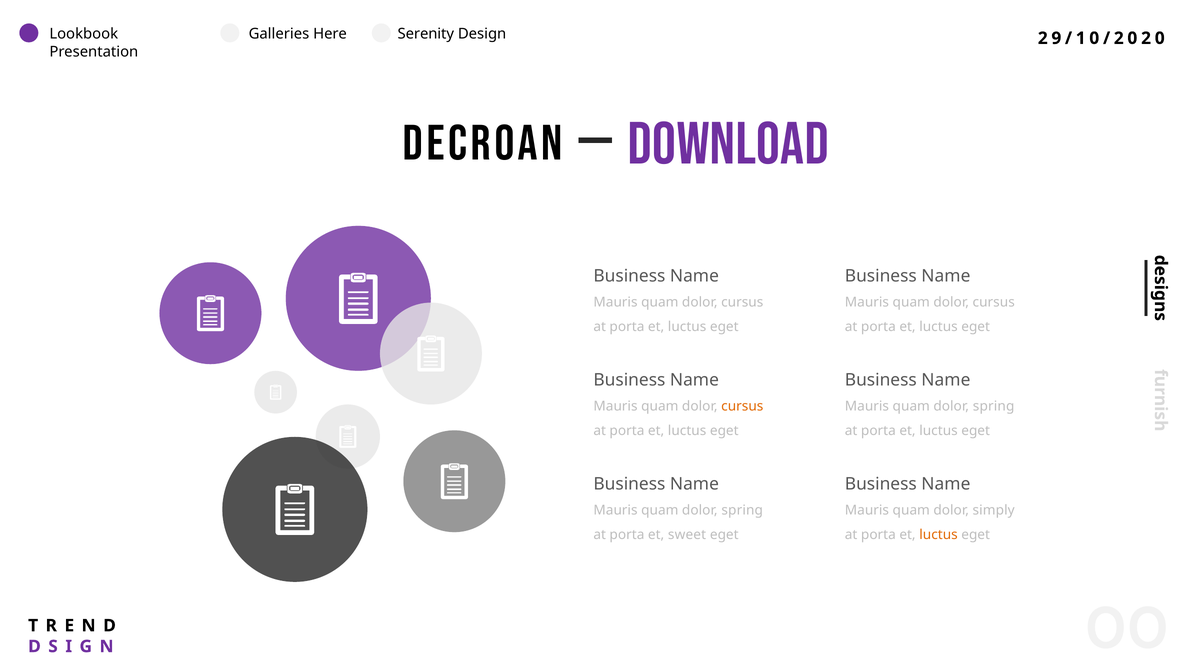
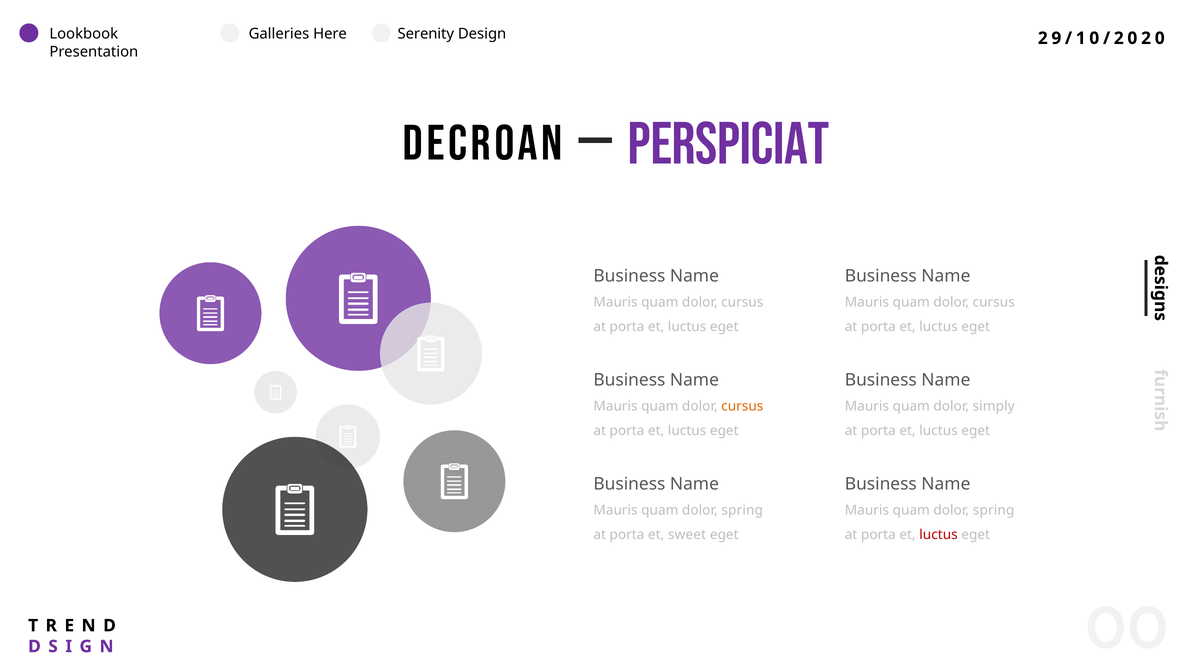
DOWNLOAD: DOWNLOAD -> PERSPICIAT (729, 144)
spring: spring -> simply (994, 407)
simply: simply -> spring (994, 511)
luctus colour: orange -> red (939, 535)
